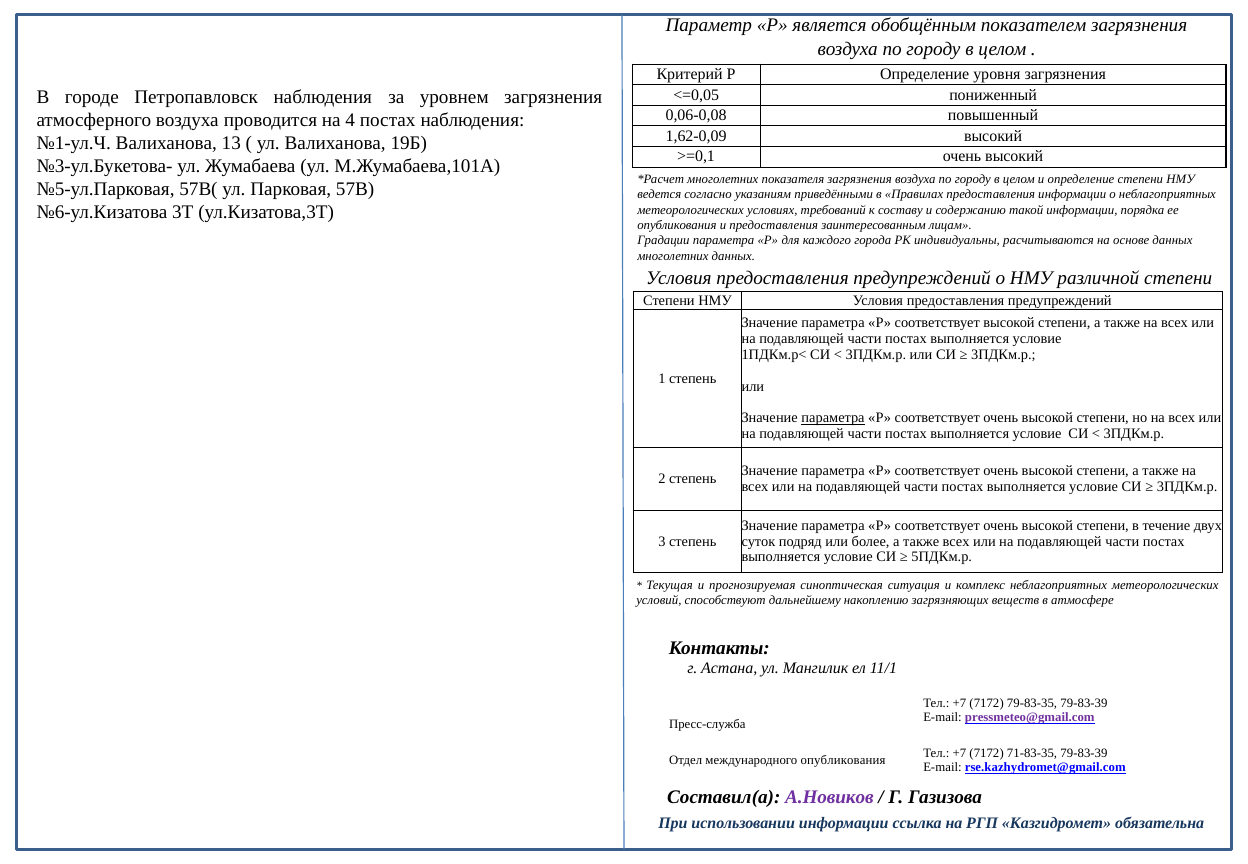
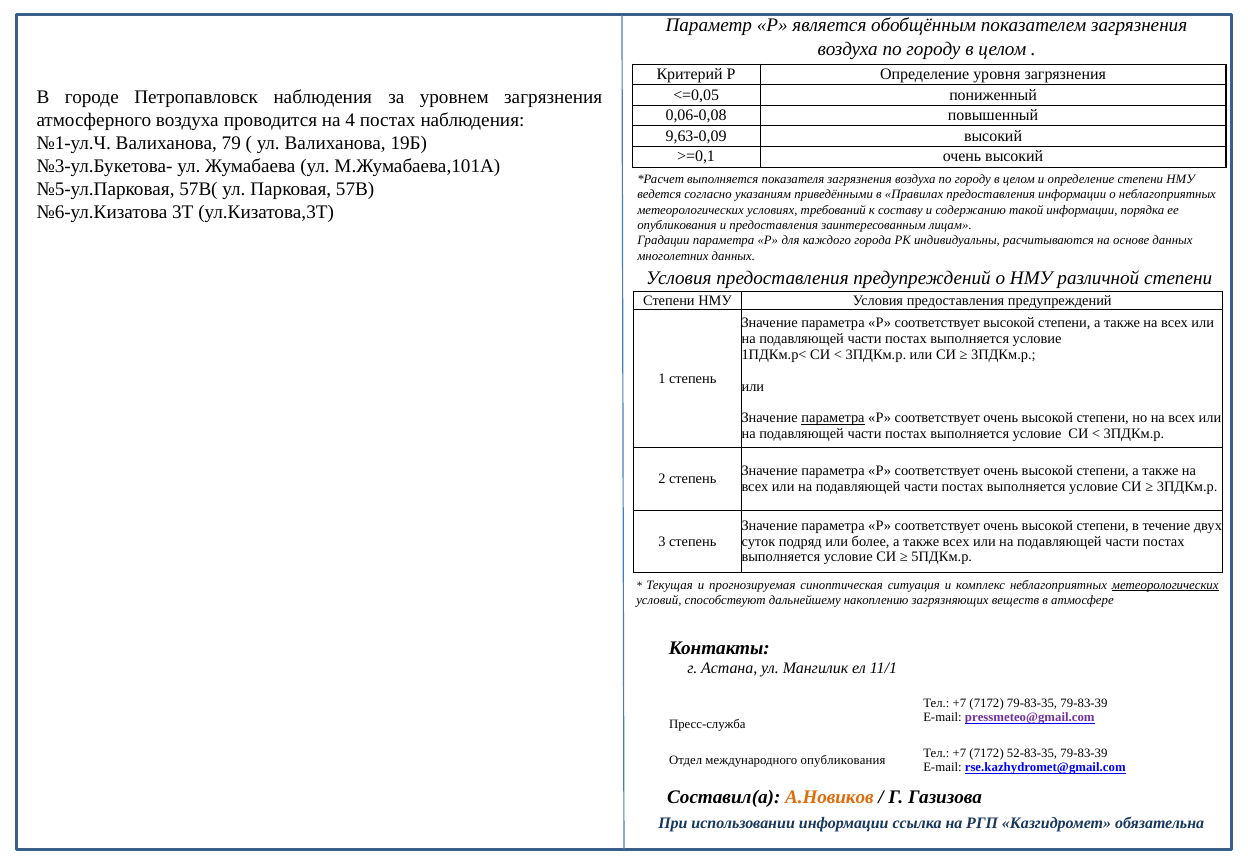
1,62-0,09: 1,62-0,09 -> 9,63-0,09 (696, 136)
13: 13 -> 79 (231, 143)
многолетних: многолетних -> выполняется (723, 179)
метеорологических underline: none -> present (1165, 585)
71-83-35: 71-83-35 -> 52-83-35 (1032, 753)
А.Новиков colour: purple -> orange (829, 797)
